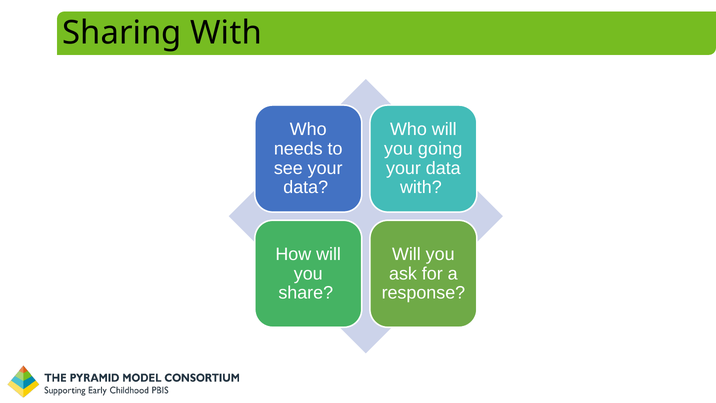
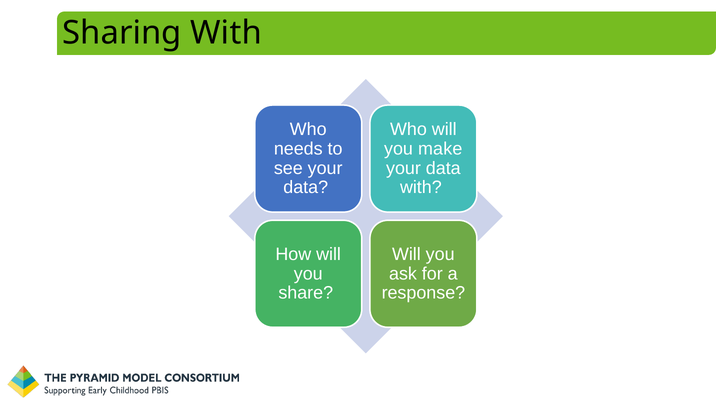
going: going -> make (440, 149)
